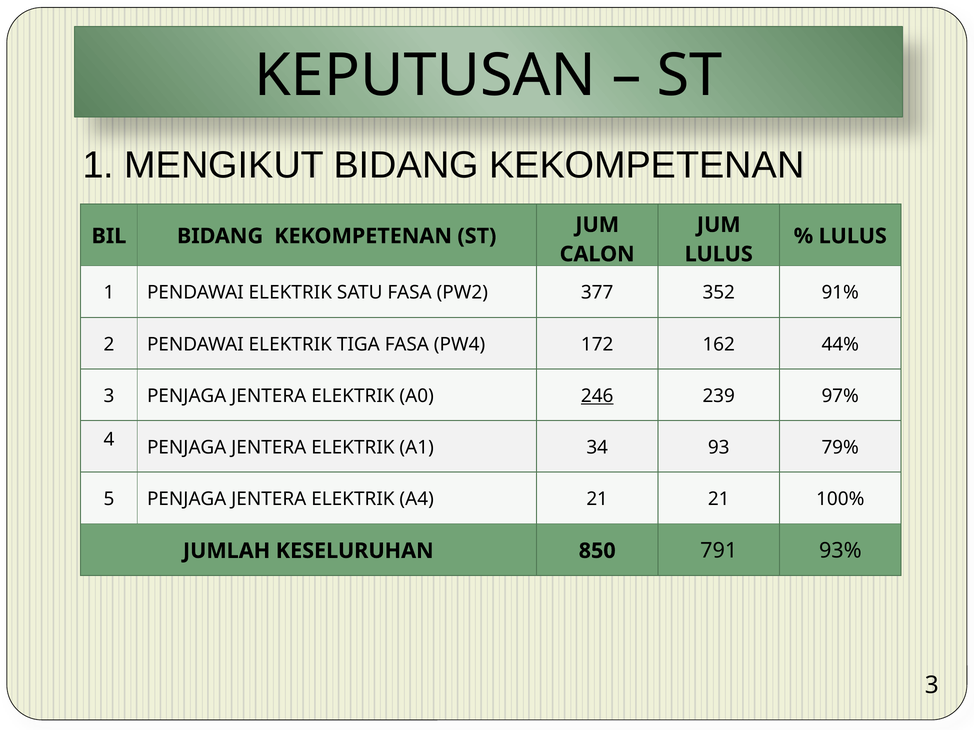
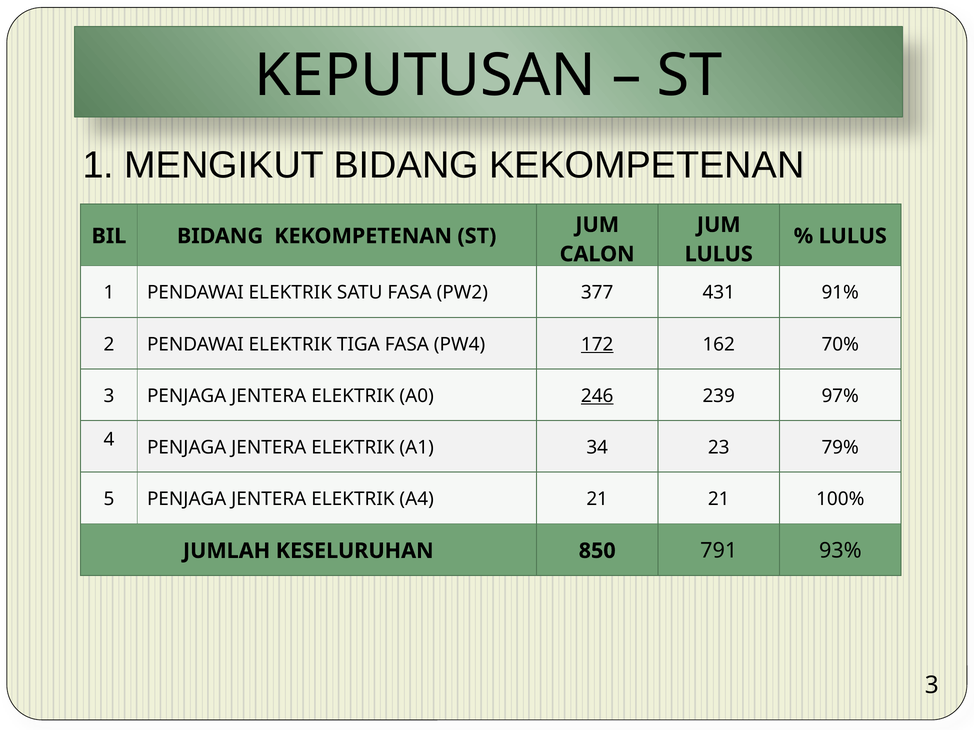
352: 352 -> 431 (719, 293)
172 underline: none -> present (597, 345)
44%: 44% -> 70% (840, 345)
93: 93 -> 23 (719, 448)
